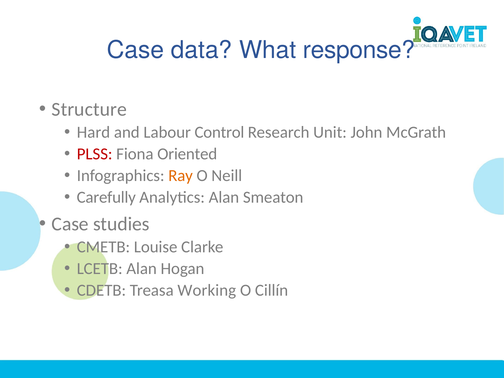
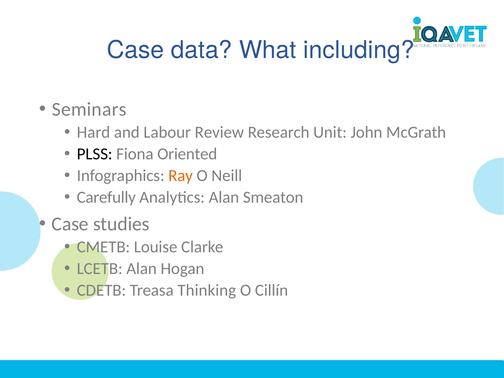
response: response -> including (359, 50)
Structure: Structure -> Seminars (89, 109)
Control: Control -> Review (219, 132)
PLSS colour: red -> black (95, 154)
Working: Working -> Thinking (207, 290)
